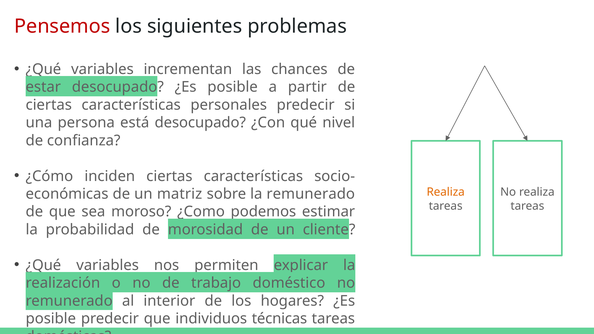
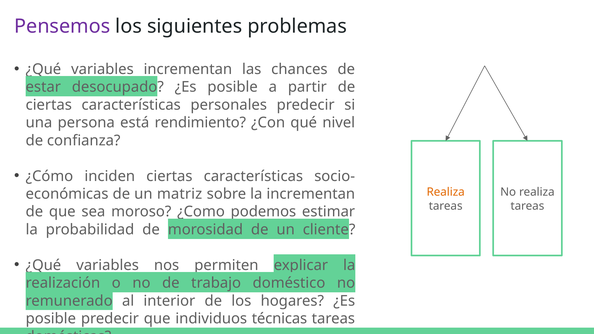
Pensemos colour: red -> purple (62, 26)
está desocupado: desocupado -> rendimiento (200, 123)
la remunerado: remunerado -> incrementan (311, 194)
